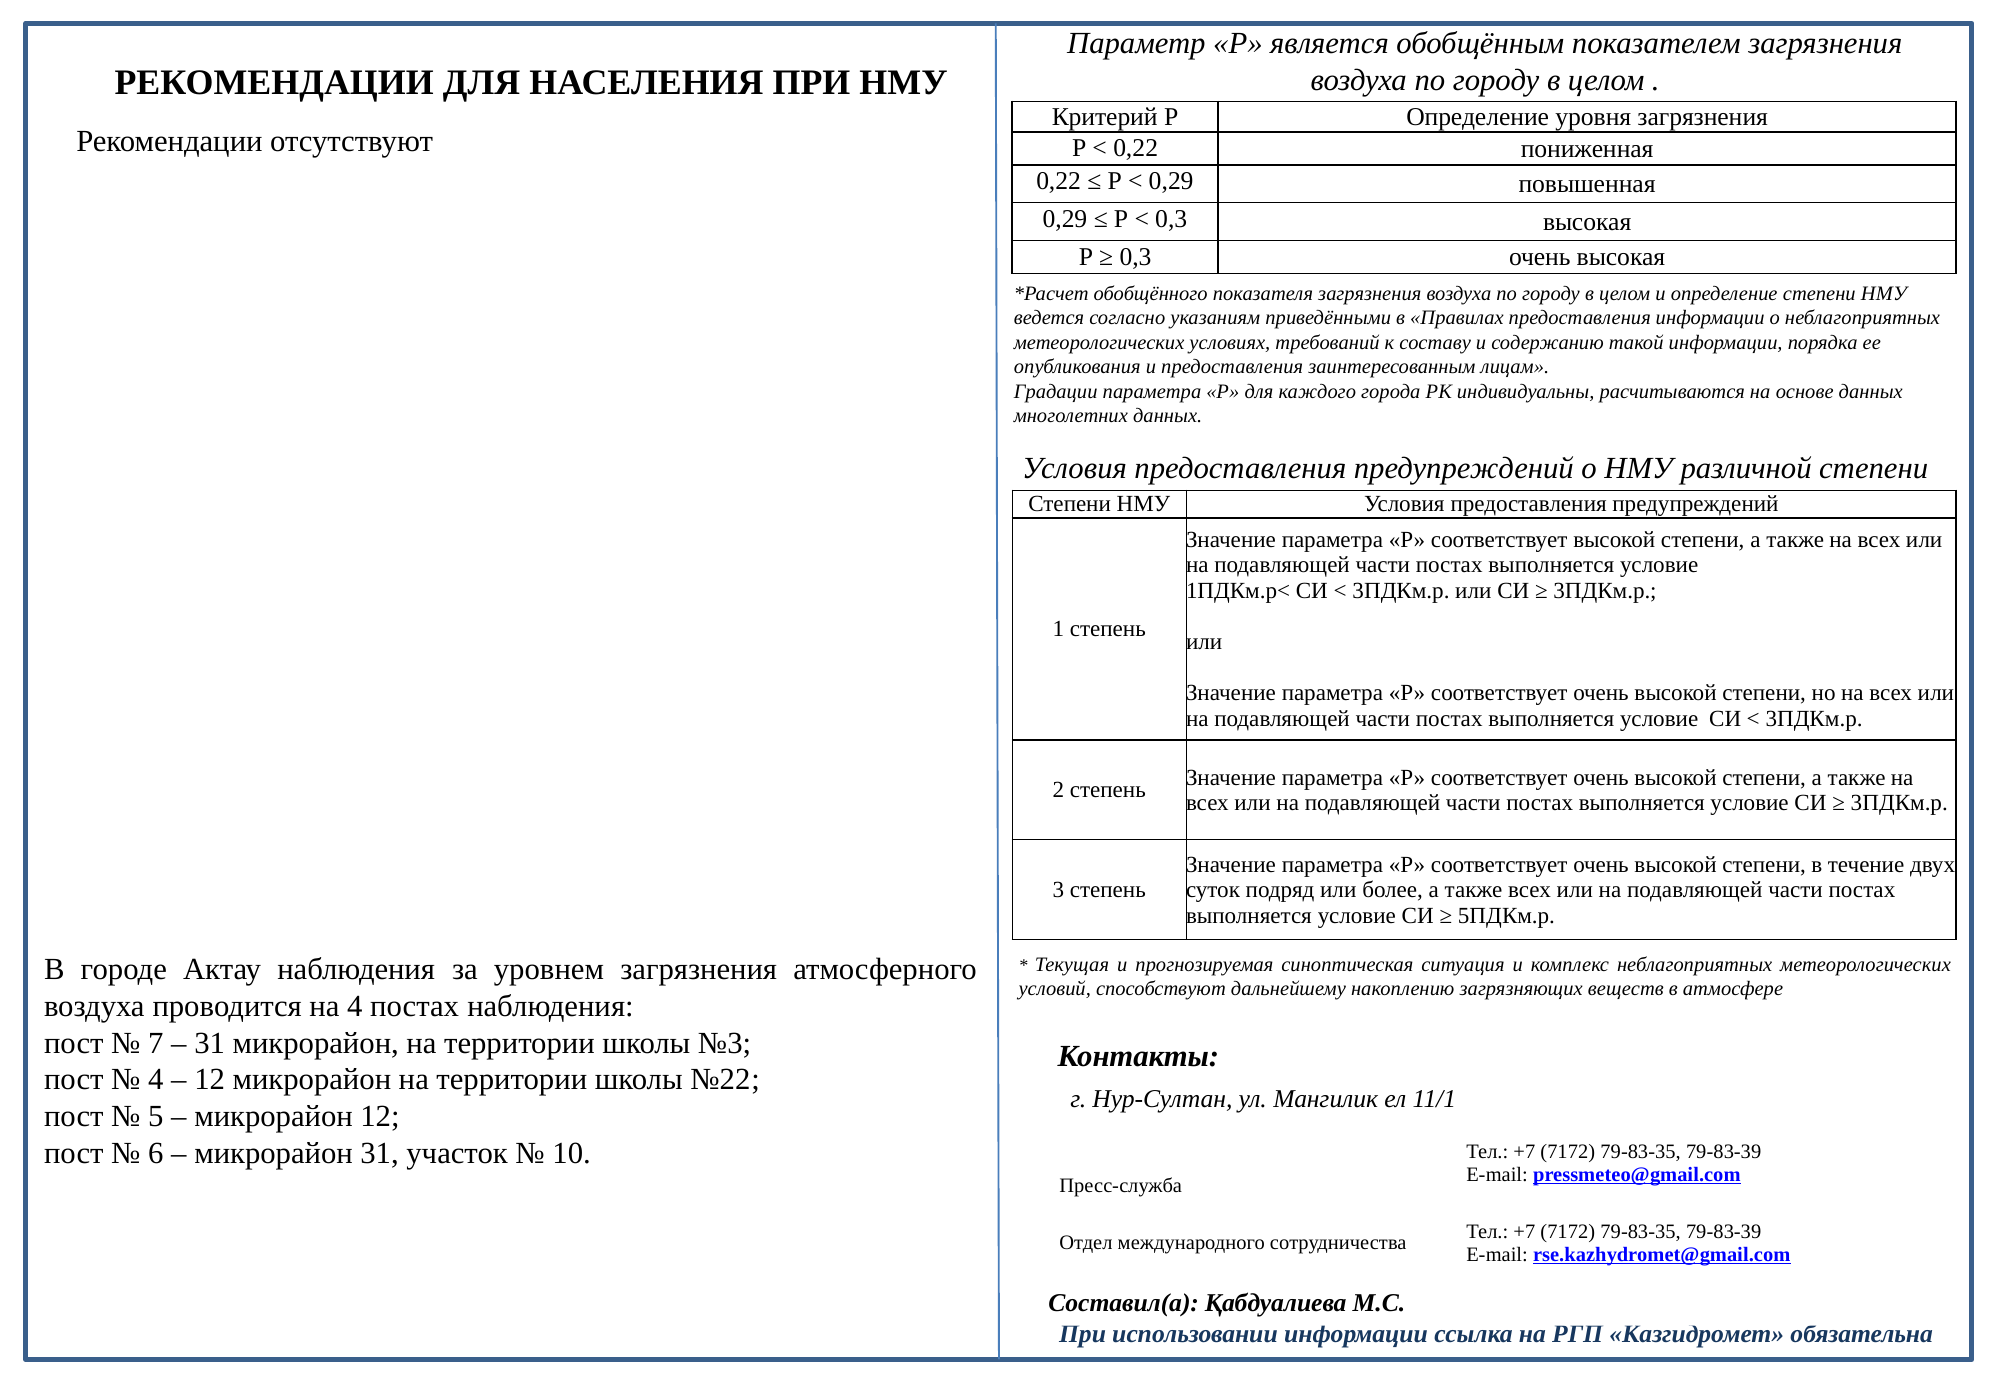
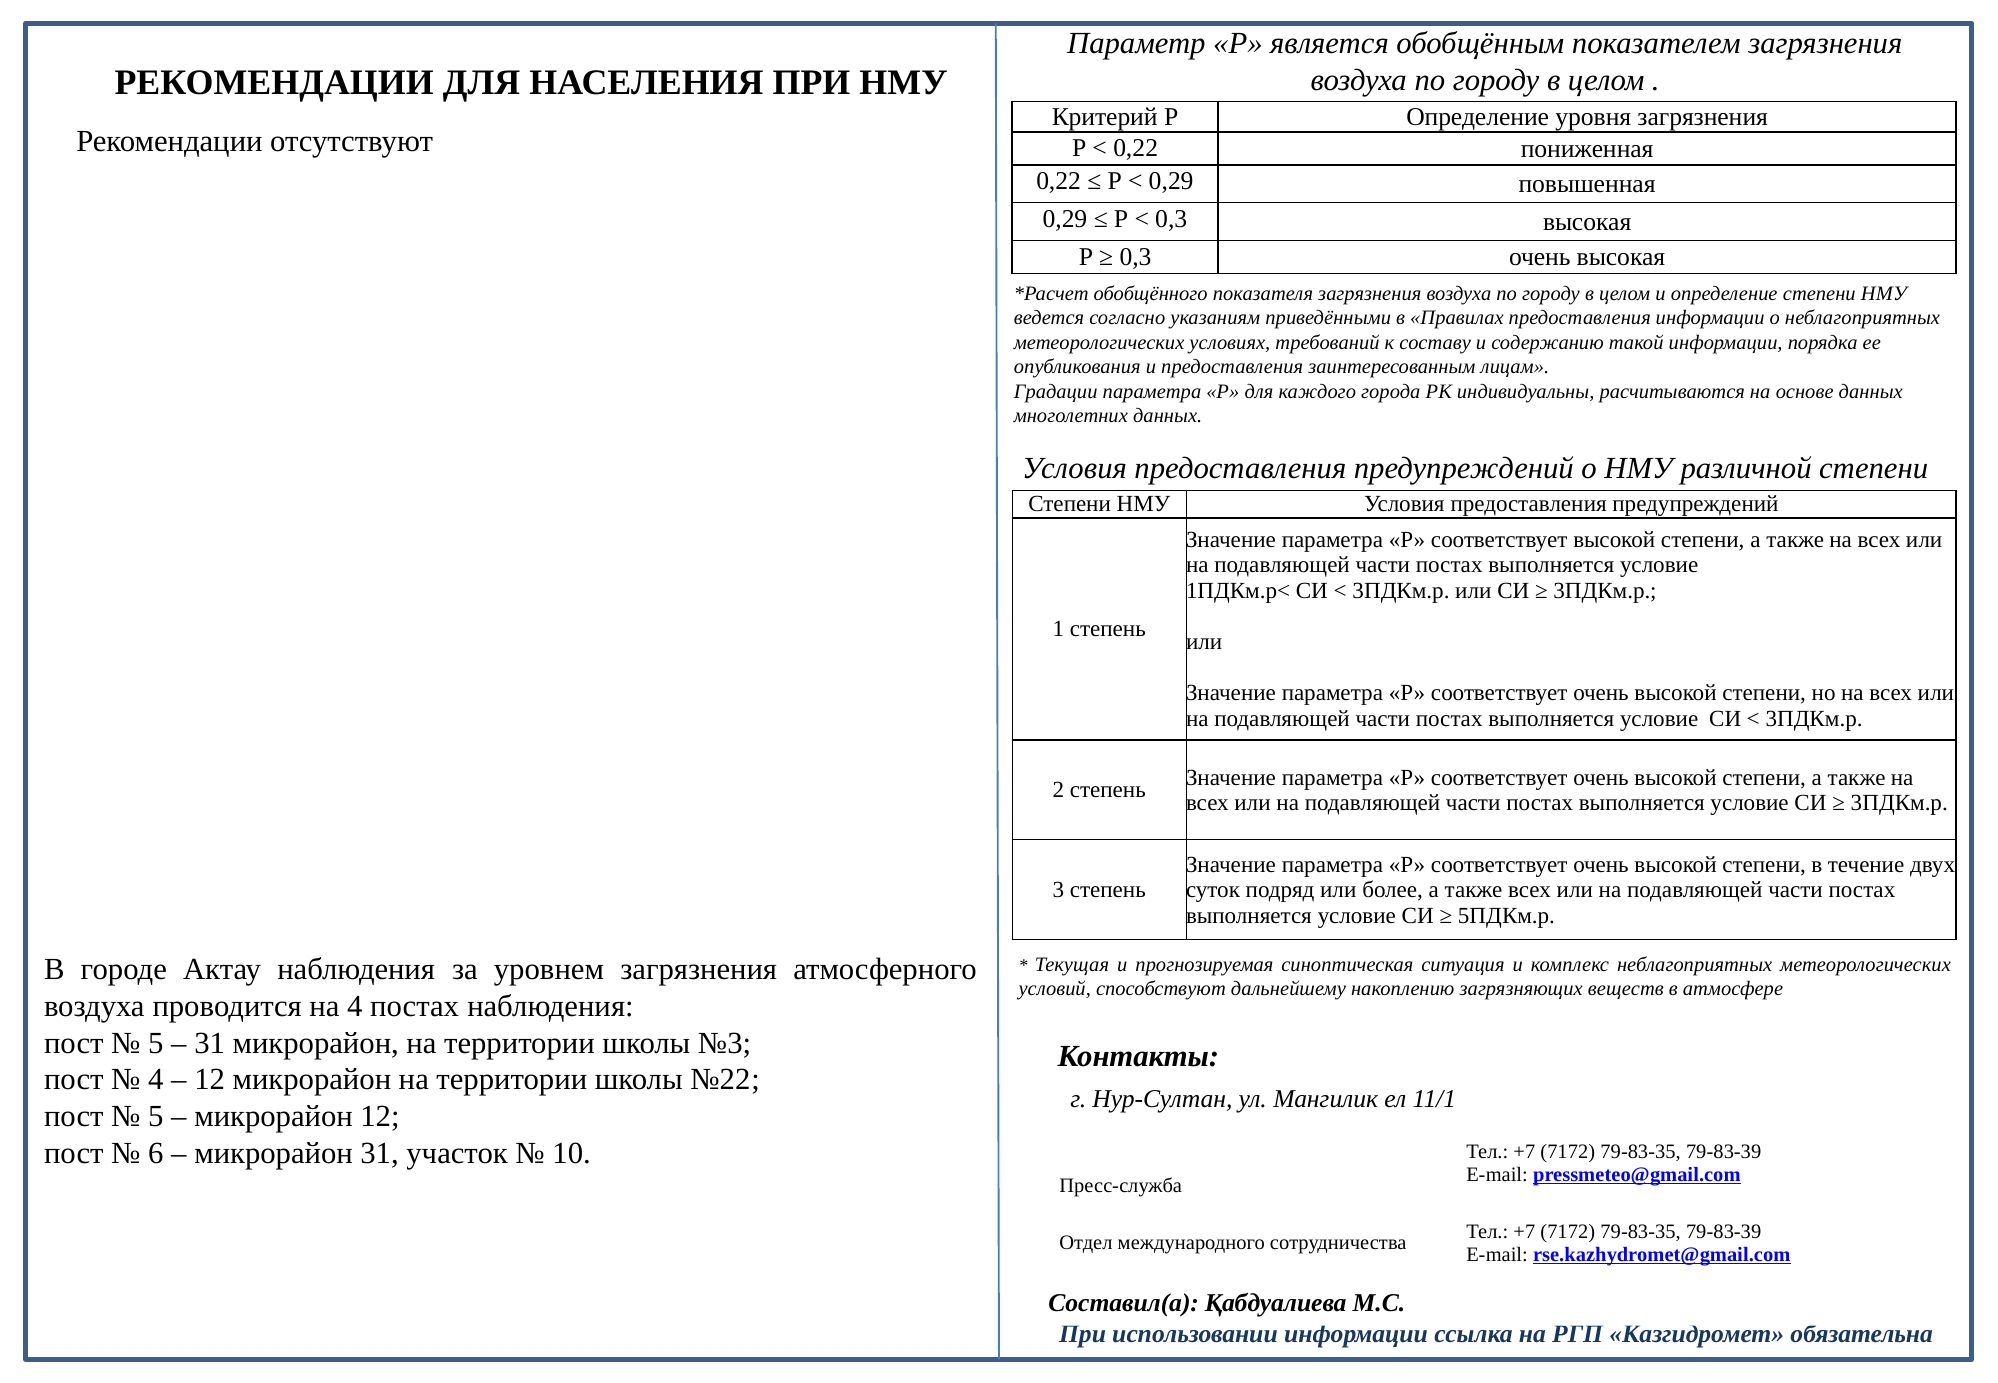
7: 7 -> 5 (156, 1043)
